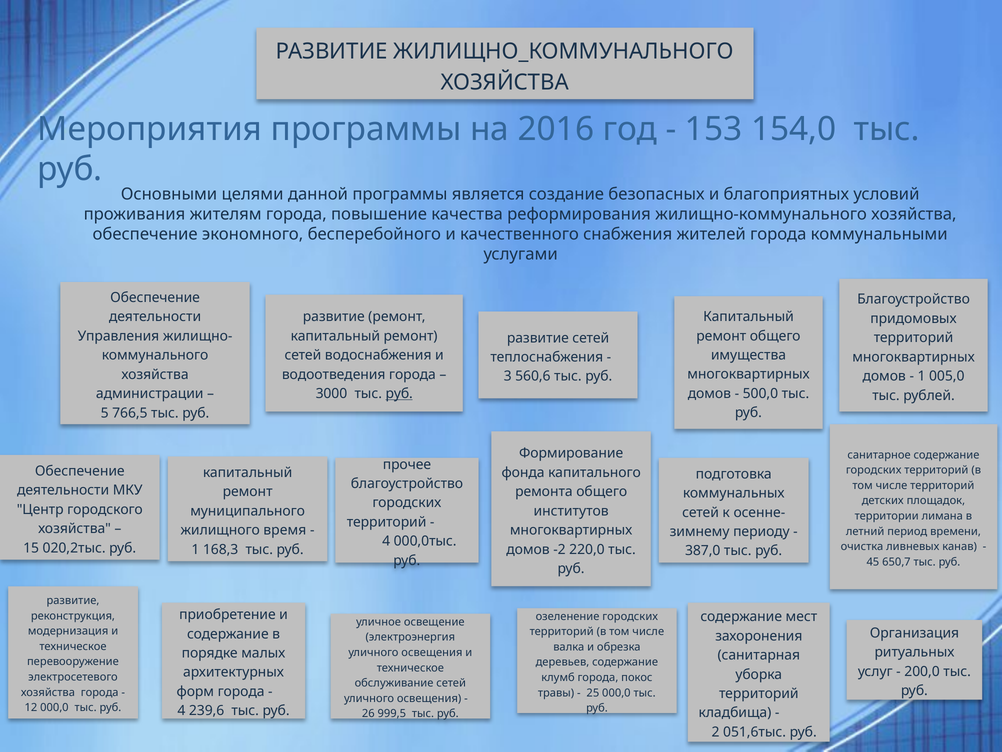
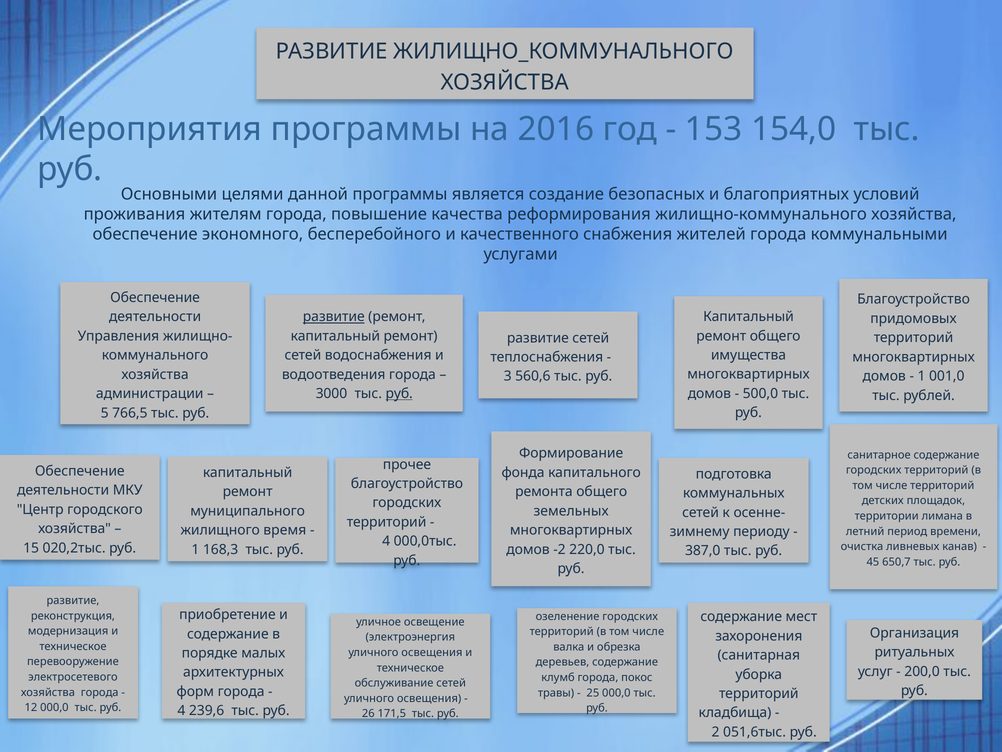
развитие underline: none -> present (334, 317)
005,0: 005,0 -> 001,0 (947, 376)
институтов: институтов -> земельных (571, 511)
999,5: 999,5 -> 171,5 (392, 713)
